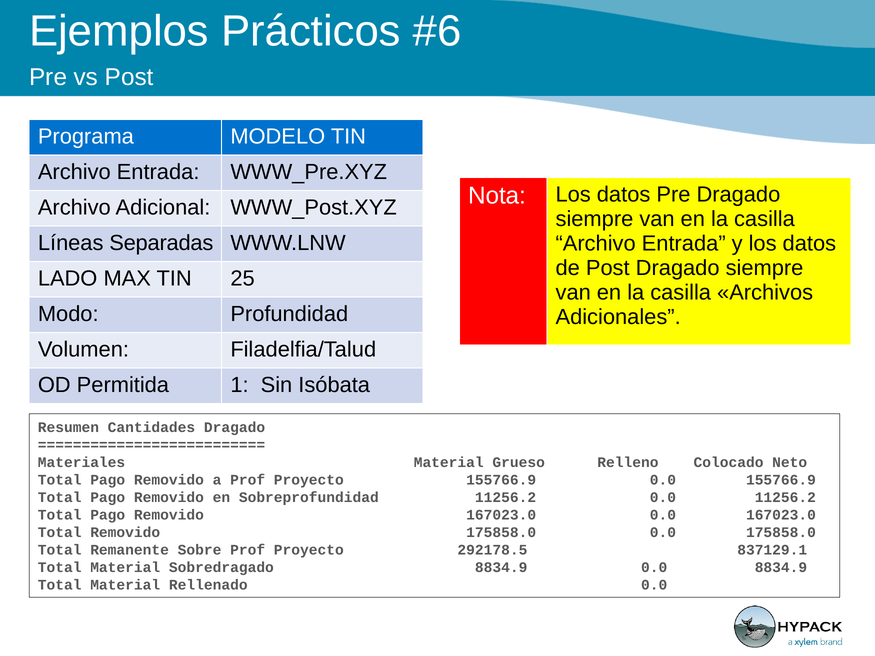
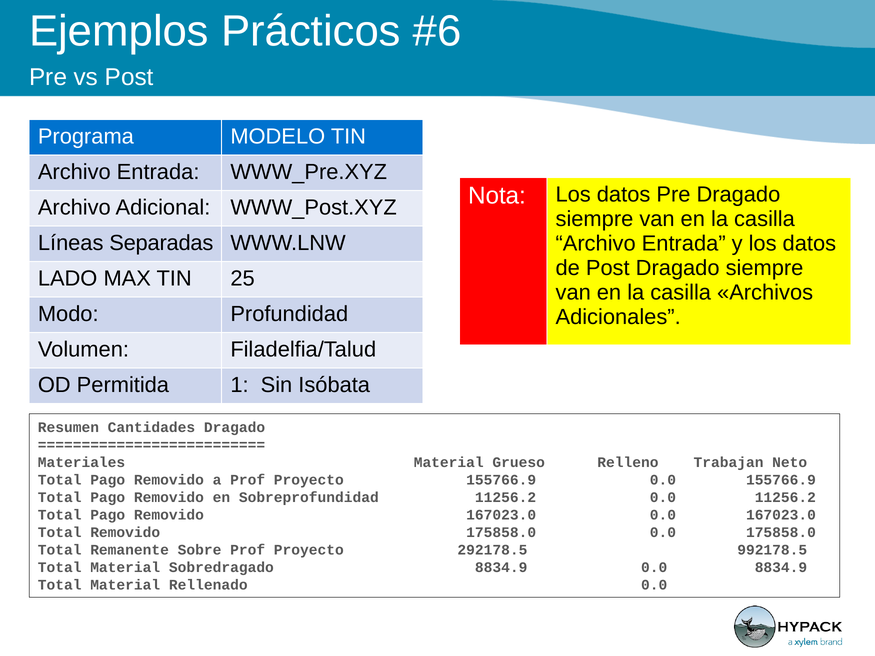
Colocado: Colocado -> Trabajan (729, 463)
837129.1: 837129.1 -> 992178.5 (772, 550)
